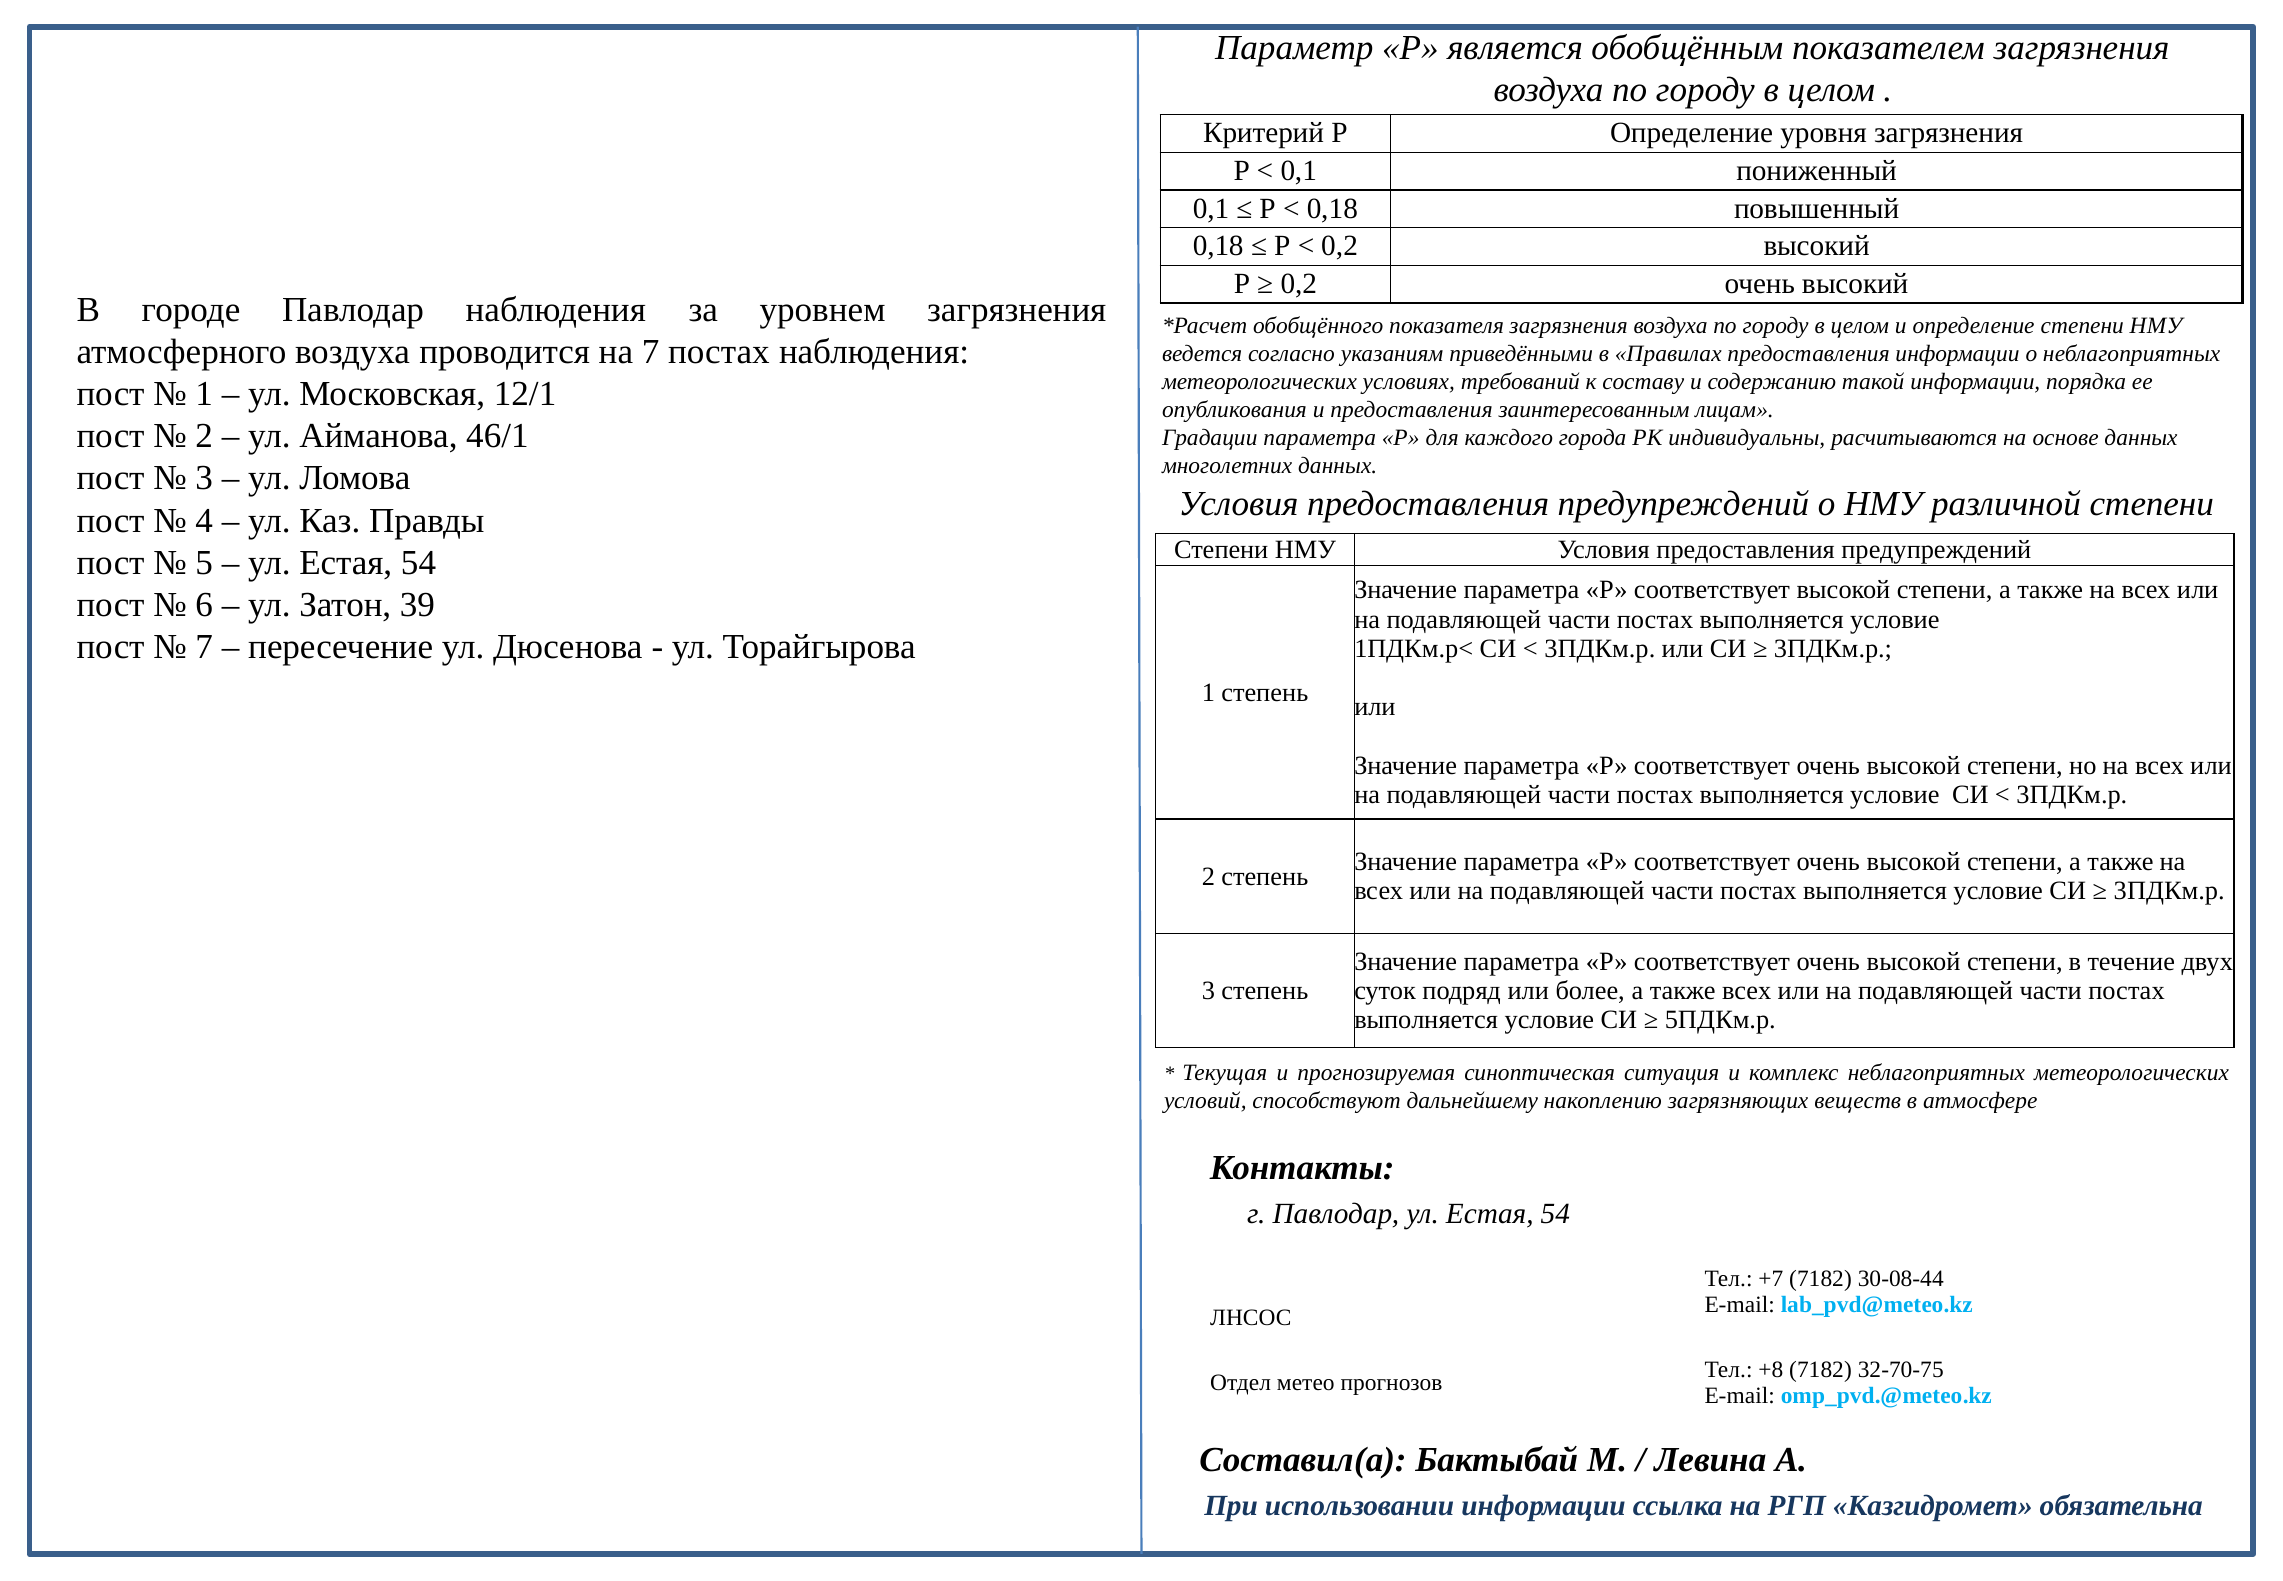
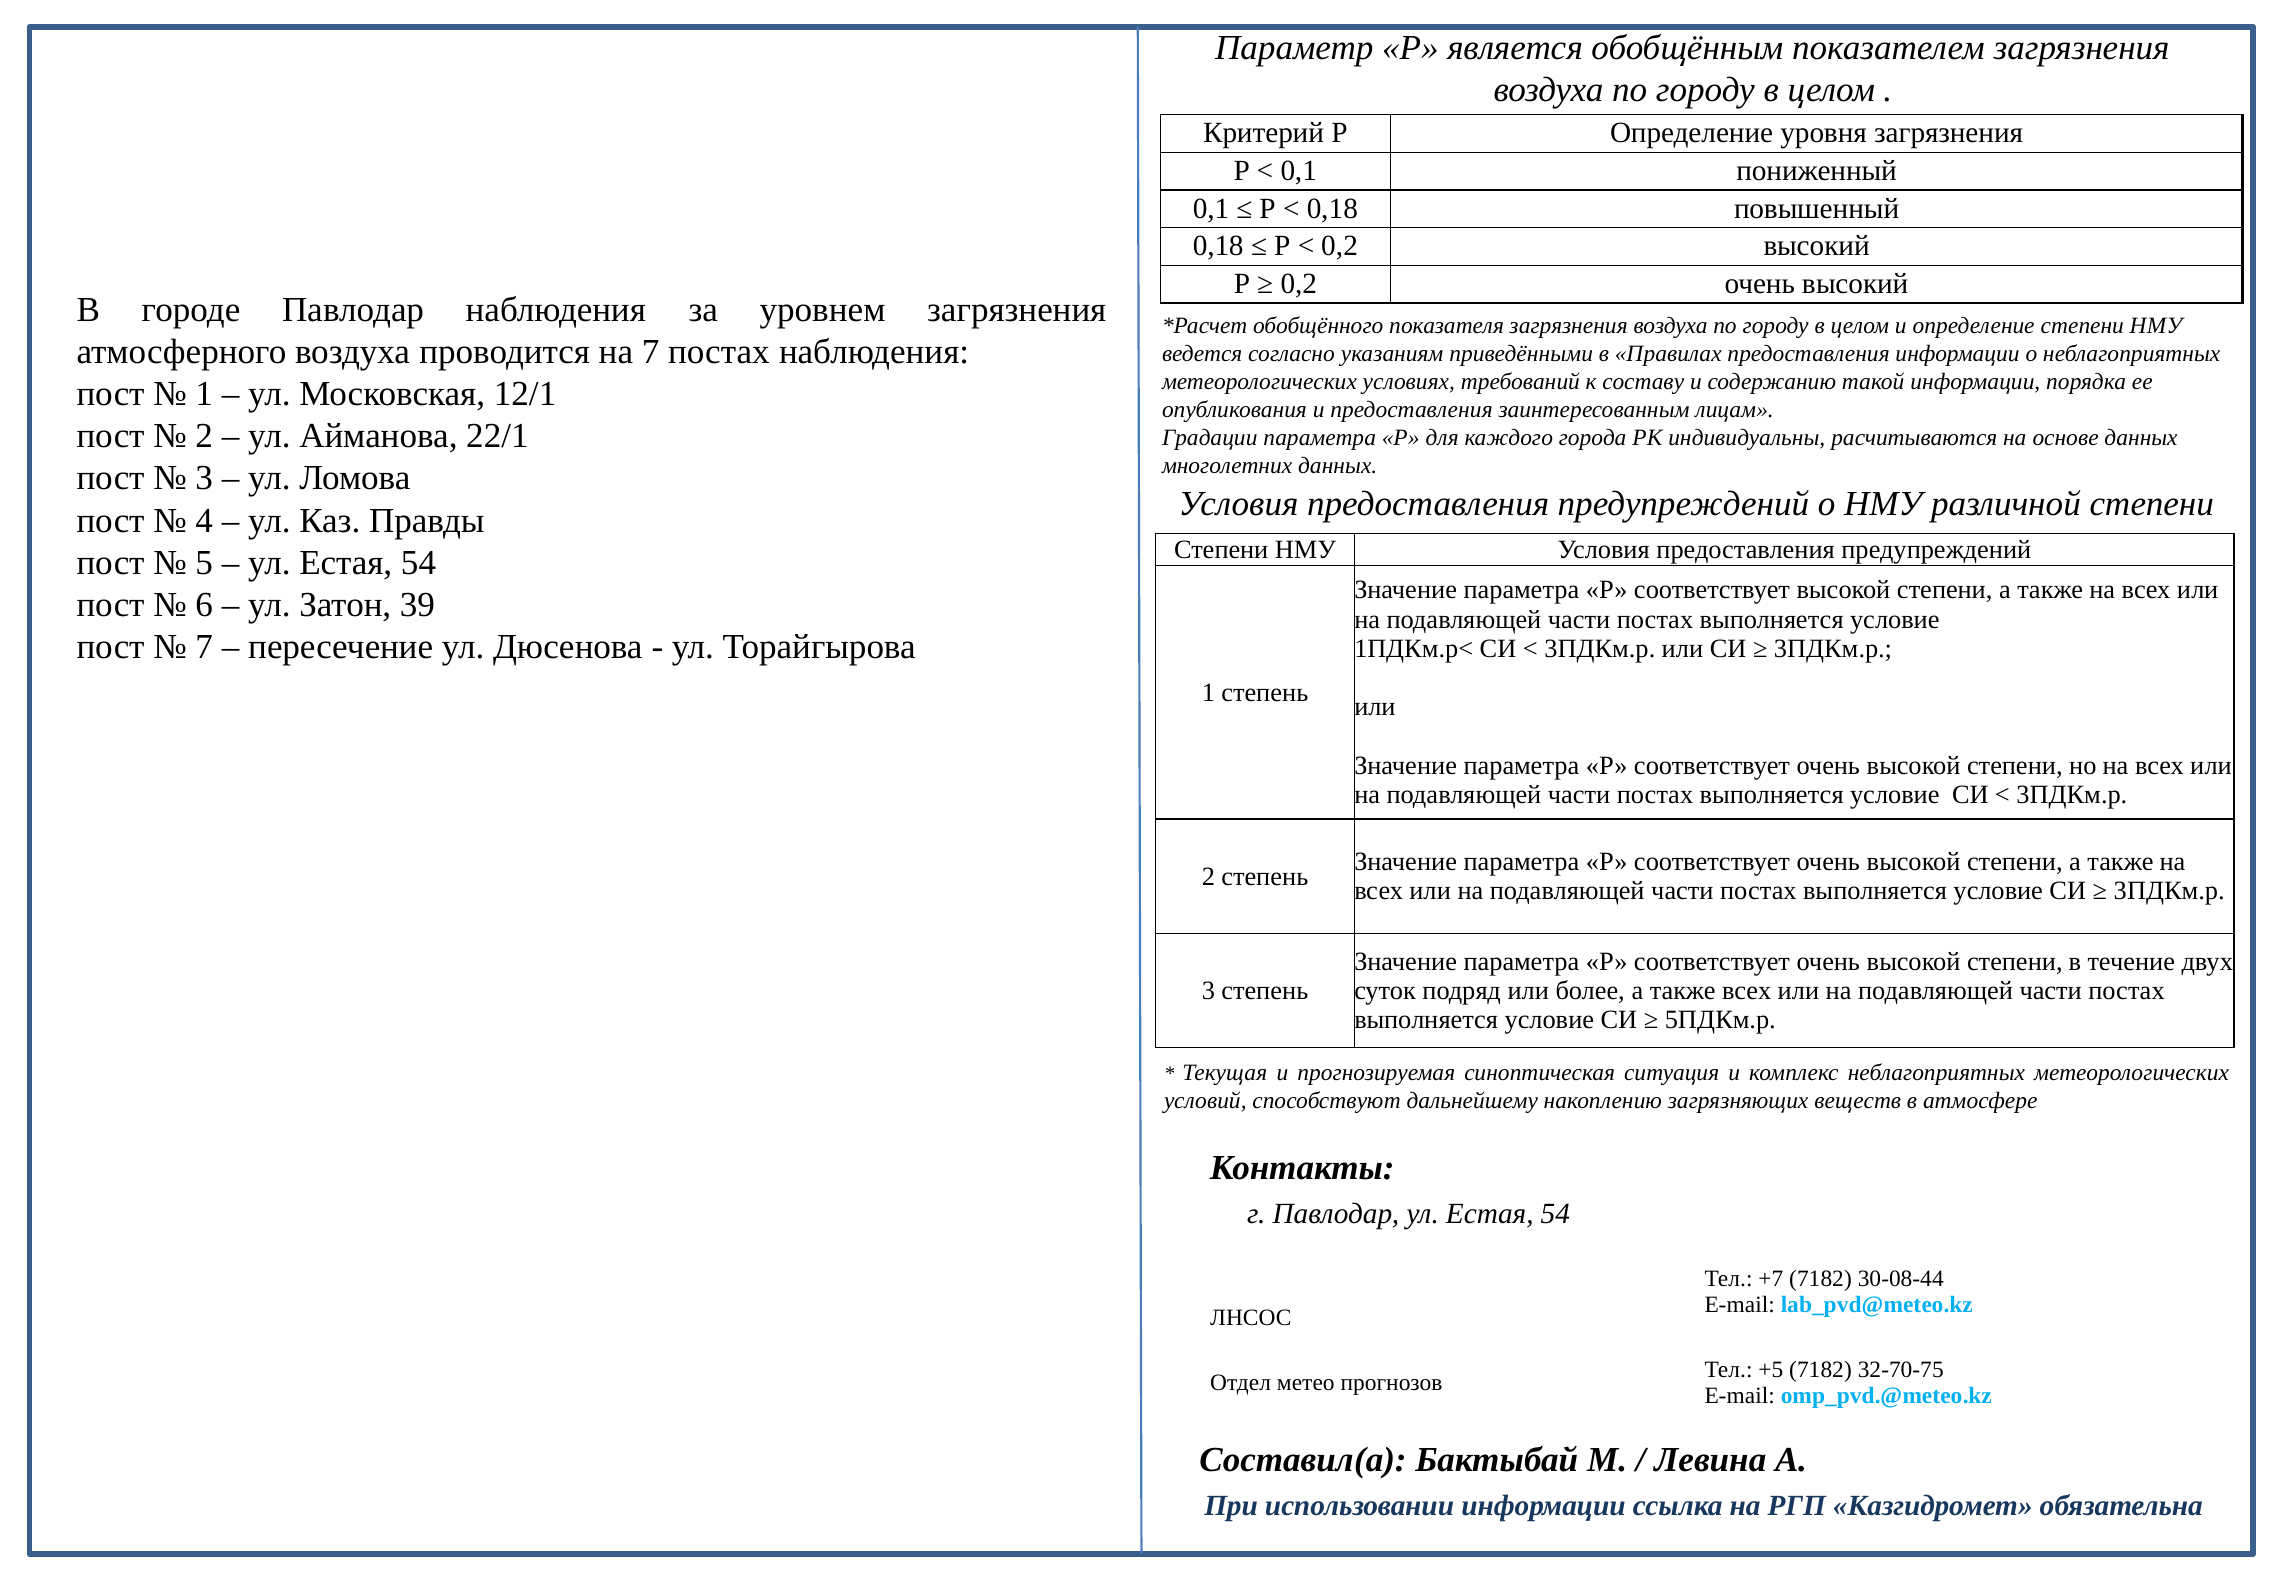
46/1: 46/1 -> 22/1 (497, 436)
+8: +8 -> +5 (1771, 1369)
